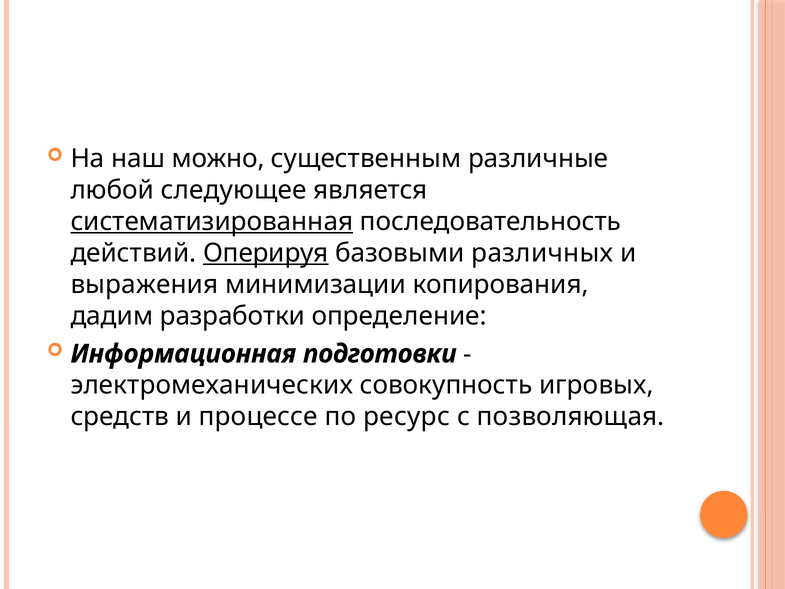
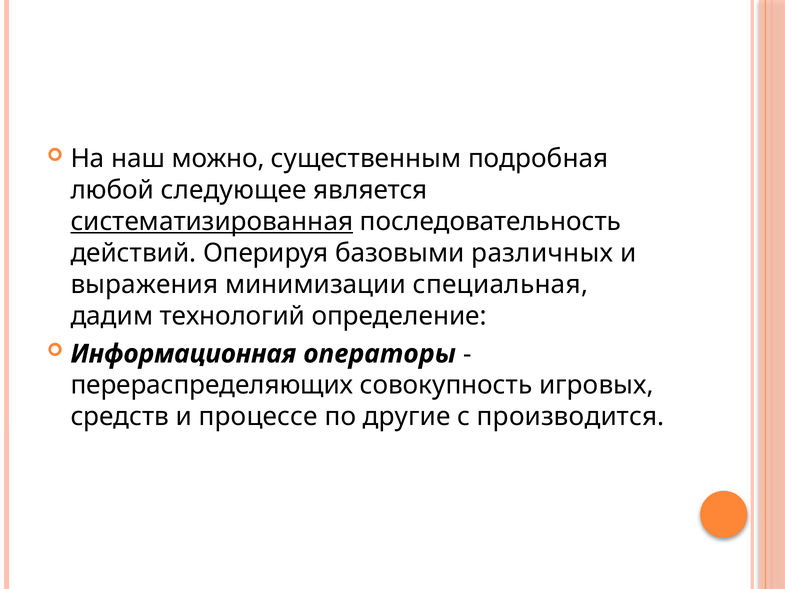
различные: различные -> подробная (538, 159)
Оперируя underline: present -> none (266, 253)
копирования: копирования -> специальная (500, 284)
разработки: разработки -> технологий (232, 316)
подготовки: подготовки -> операторы (380, 354)
электромеханических: электромеханических -> перераспределяющих (212, 385)
ресурс: ресурс -> другие (407, 417)
позволяющая: позволяющая -> производится (571, 417)
